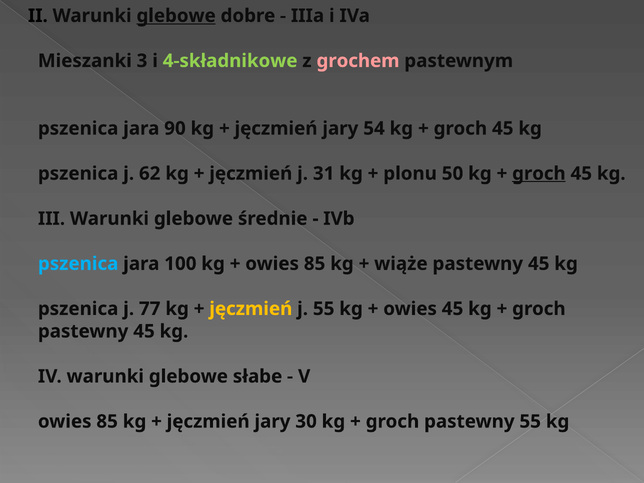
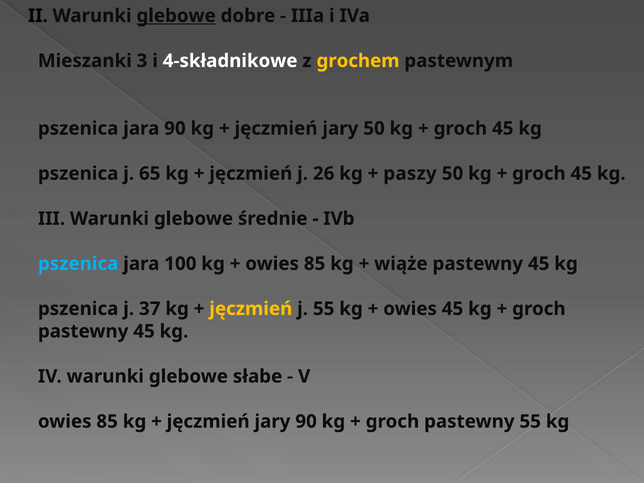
4-składnikowe colour: light green -> white (230, 61)
grochem colour: pink -> yellow (358, 61)
jary 54: 54 -> 50 (374, 128)
62: 62 -> 65 (150, 174)
31: 31 -> 26 (324, 174)
plonu: plonu -> paszy (410, 174)
groch underline: present -> none (539, 174)
77: 77 -> 37 (150, 309)
jary 30: 30 -> 90 (306, 421)
